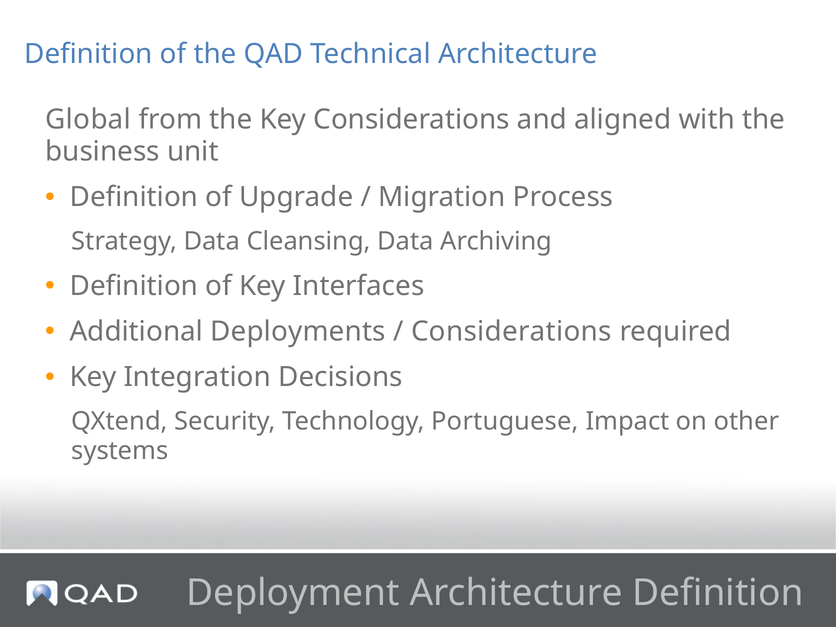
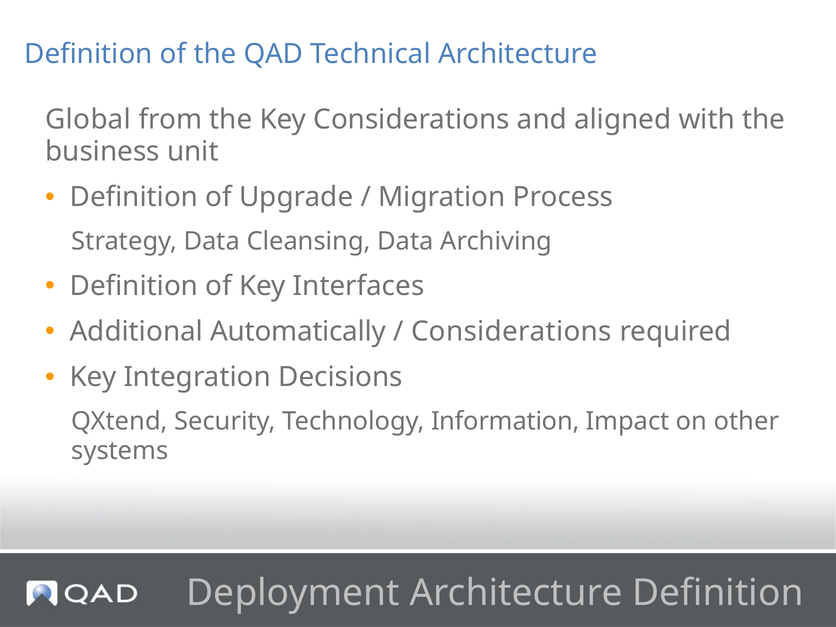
Deployments: Deployments -> Automatically (298, 331)
Portuguese: Portuguese -> Information (505, 422)
